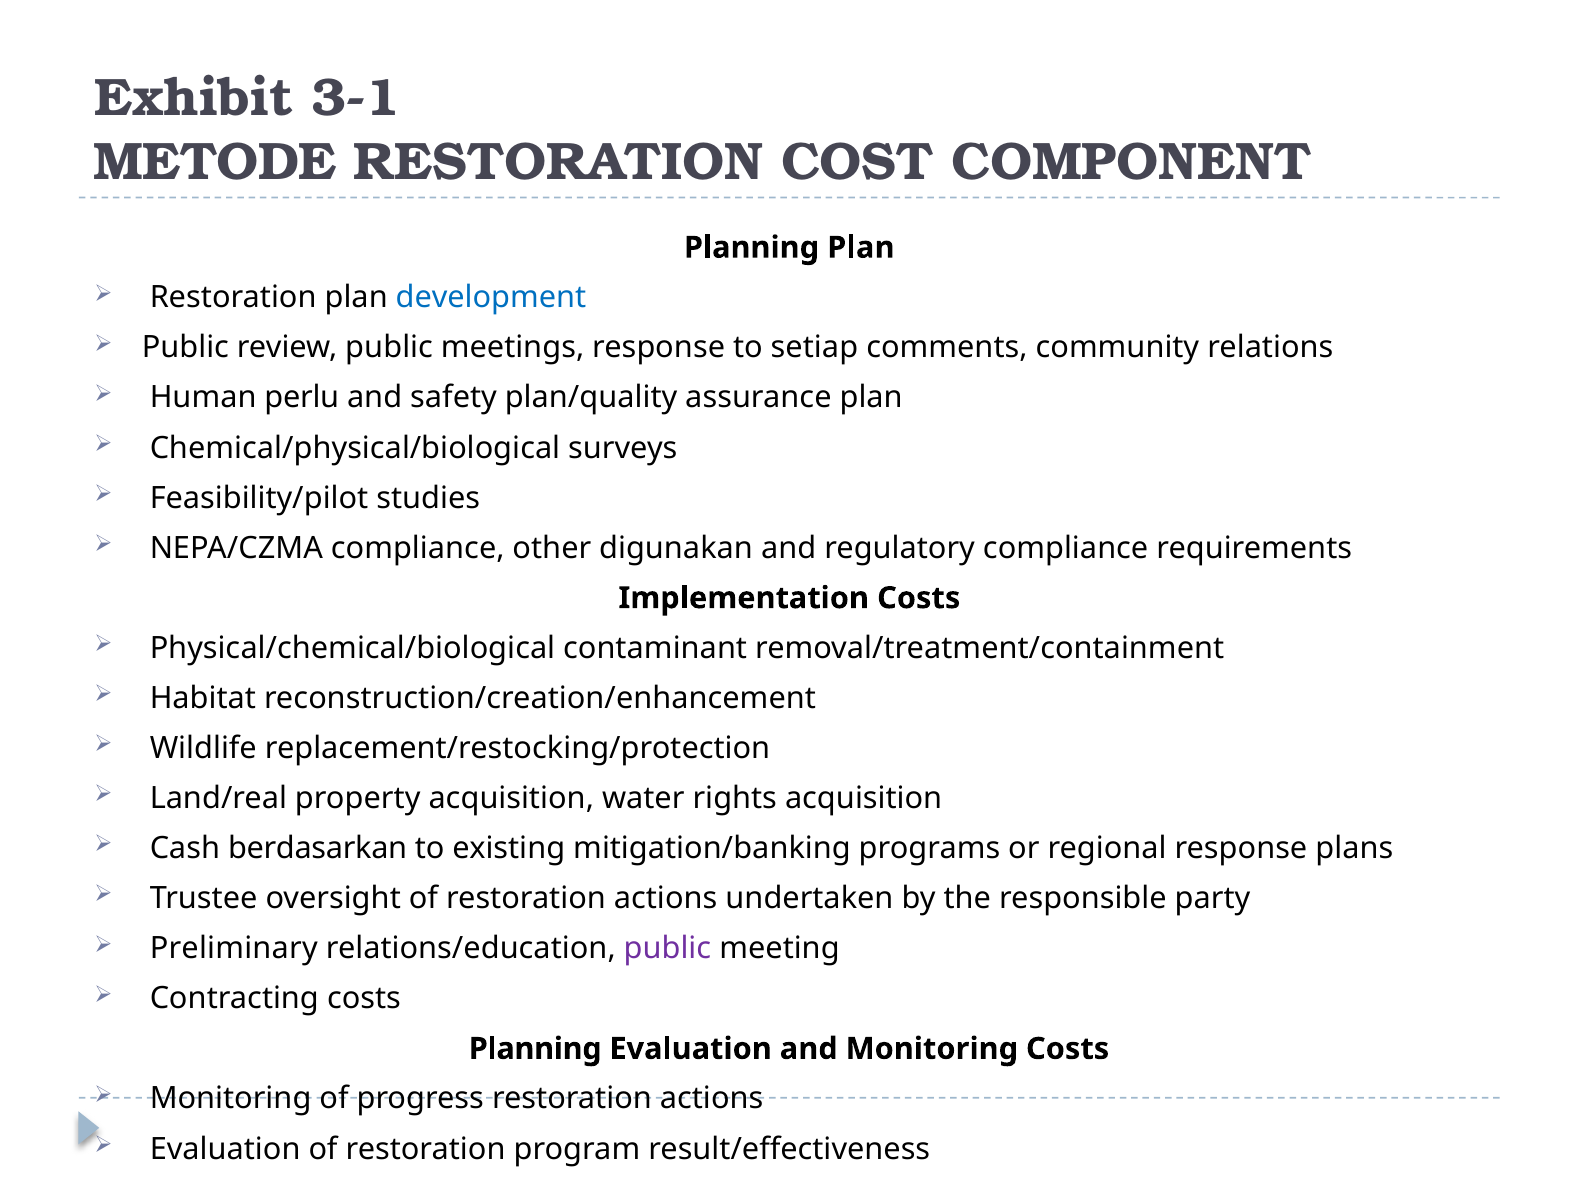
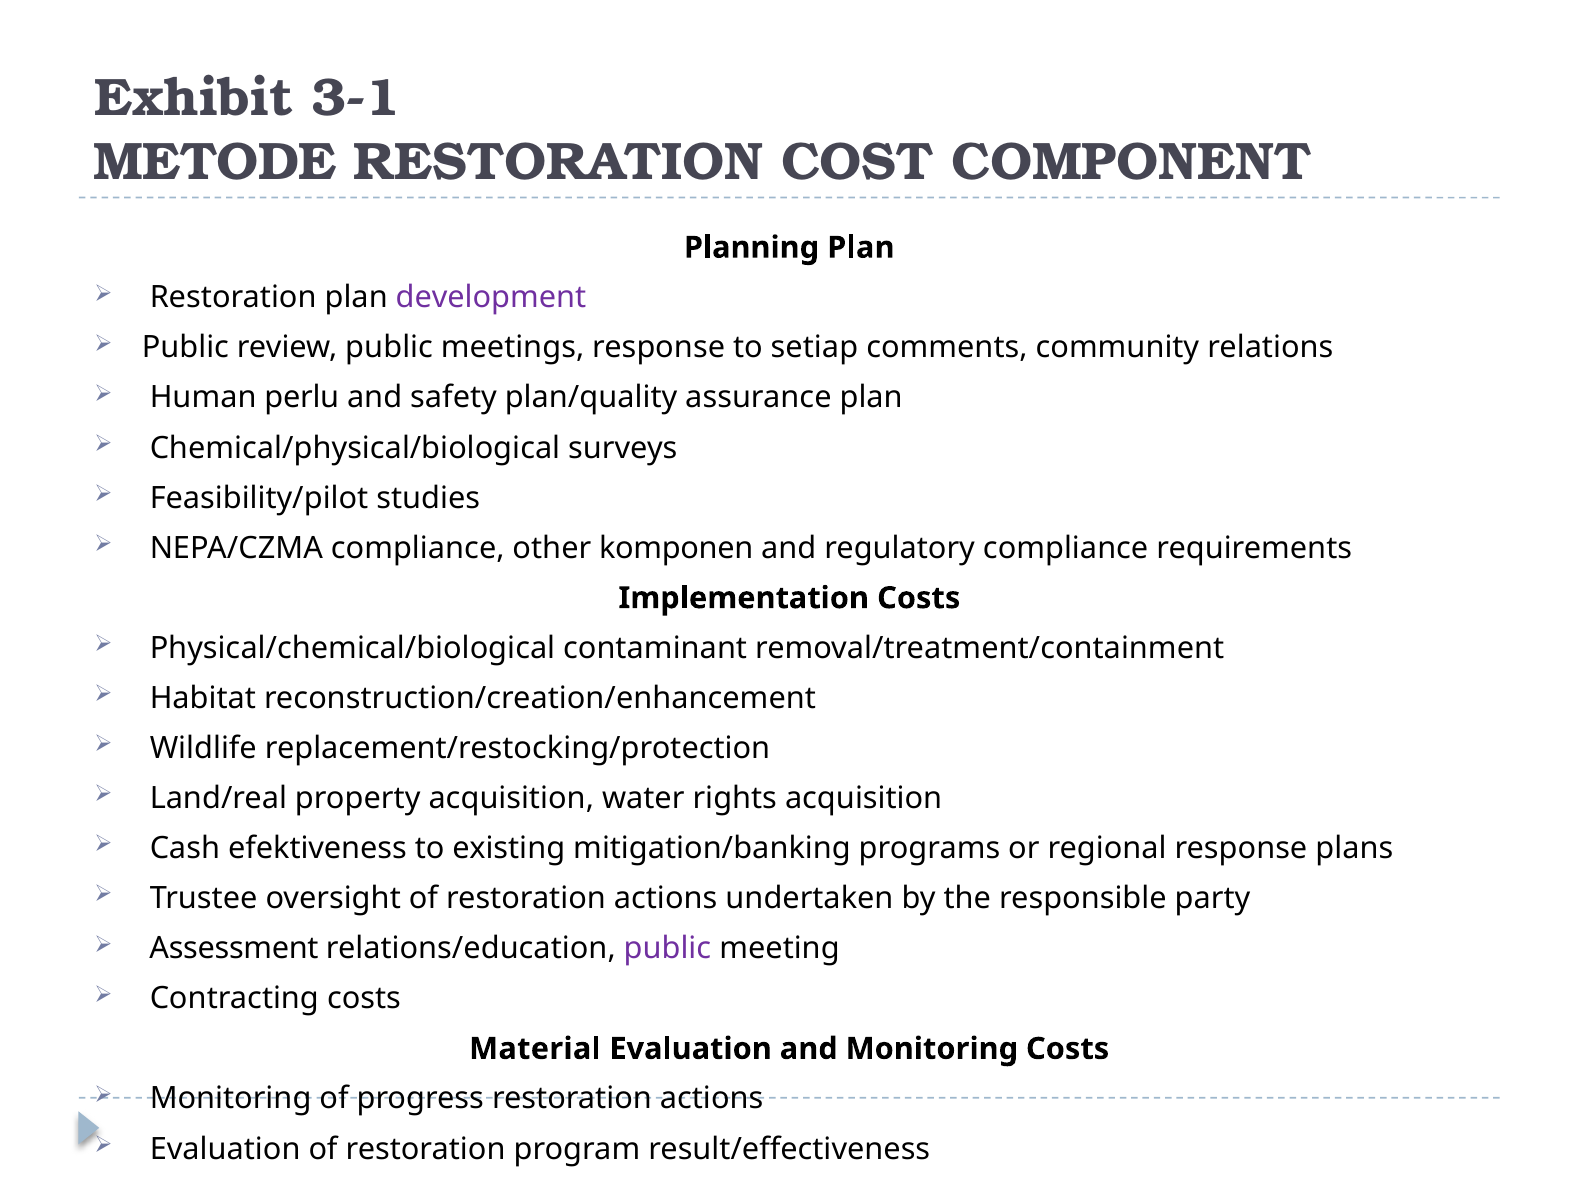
development colour: blue -> purple (491, 297)
digunakan: digunakan -> komponen (676, 548)
berdasarkan: berdasarkan -> efektiveness (317, 848)
Preliminary: Preliminary -> Assessment (234, 948)
Planning: Planning -> Material (535, 1048)
